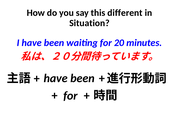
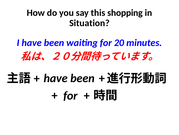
different: different -> shopping (125, 13)
